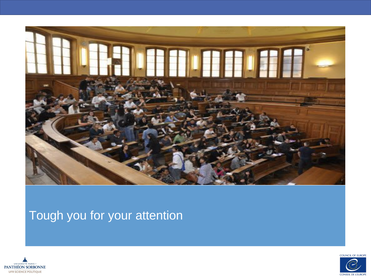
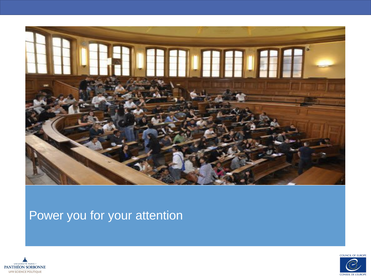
Tough: Tough -> Power (46, 216)
